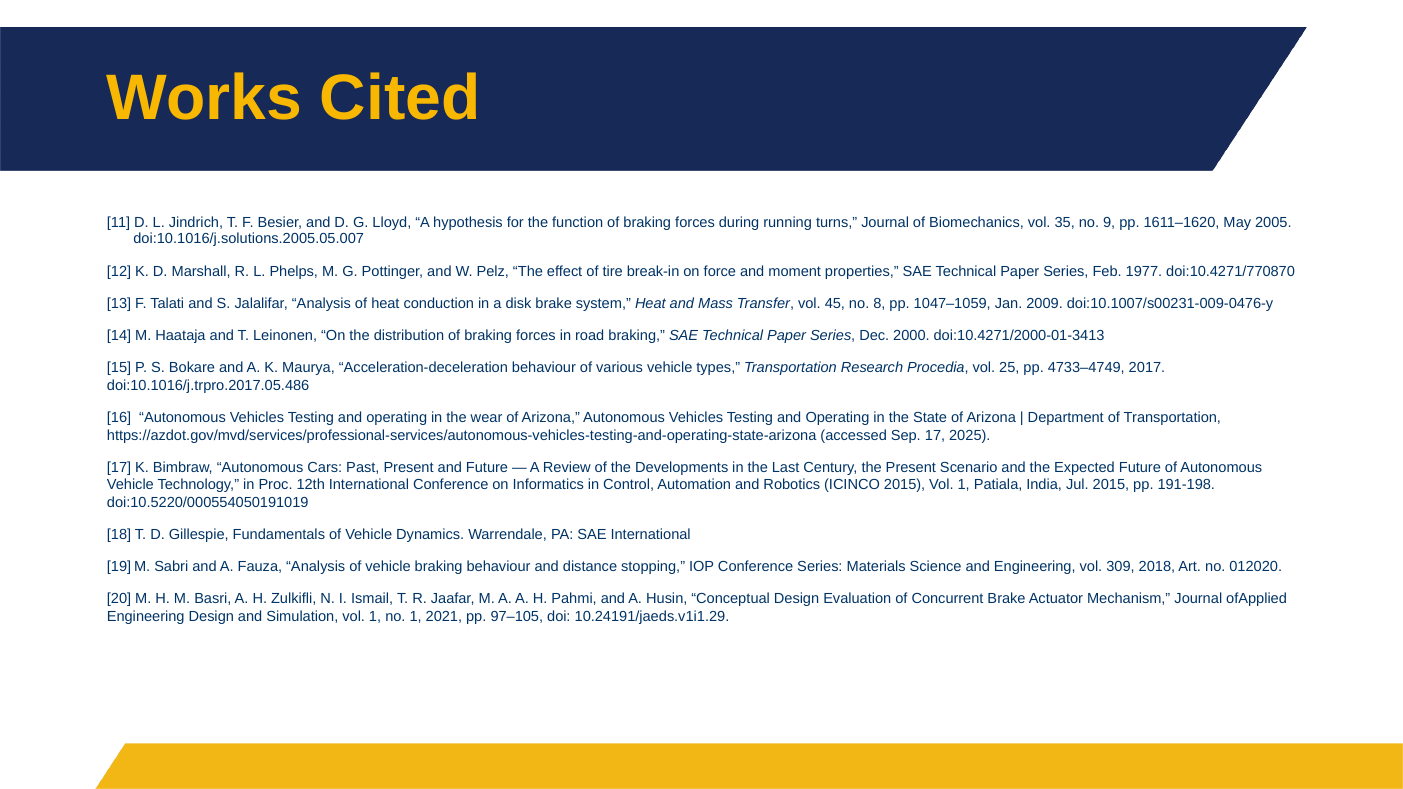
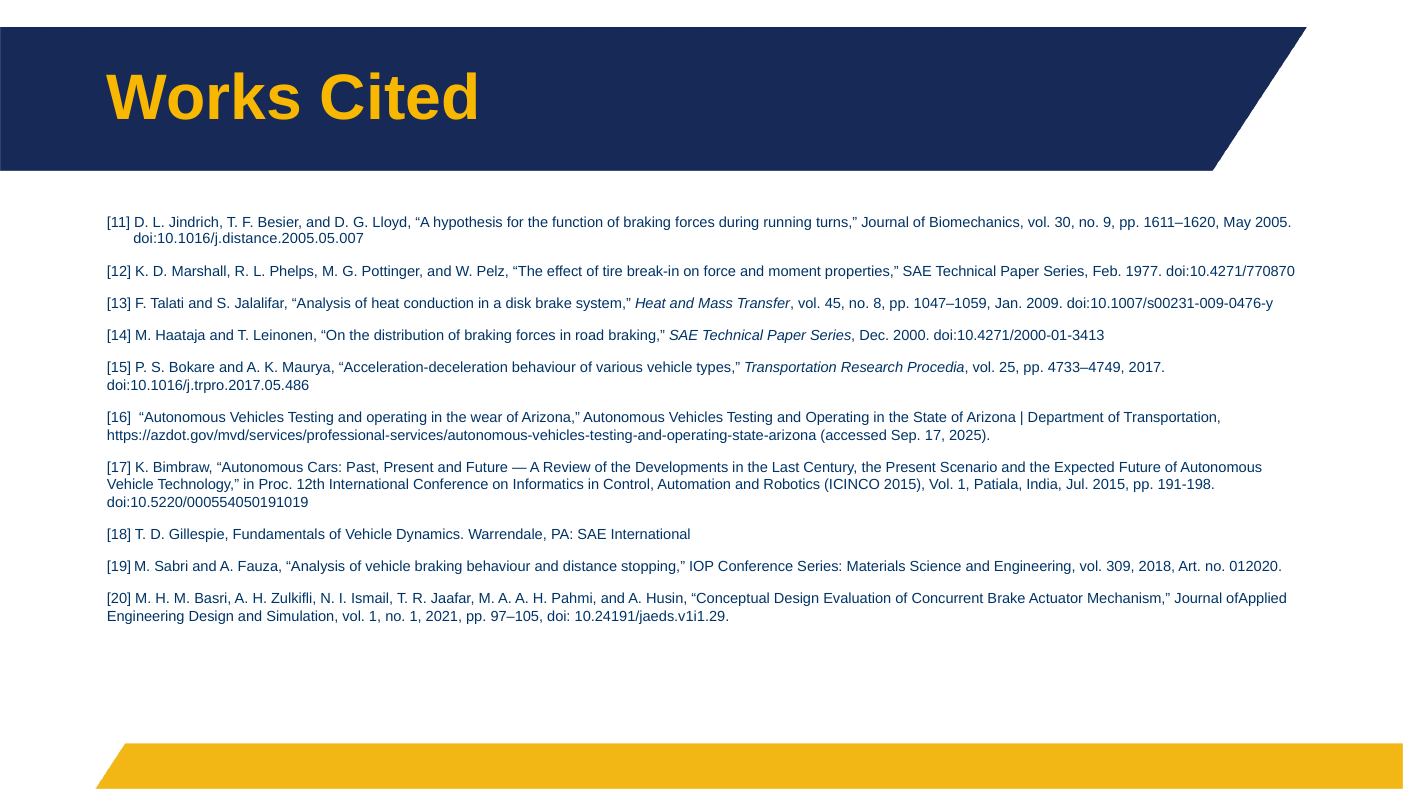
35: 35 -> 30 (1065, 223)
doi:10.1016/j.solutions.2005.05.007: doi:10.1016/j.solutions.2005.05.007 -> doi:10.1016/j.distance.2005.05.007 (249, 239)
